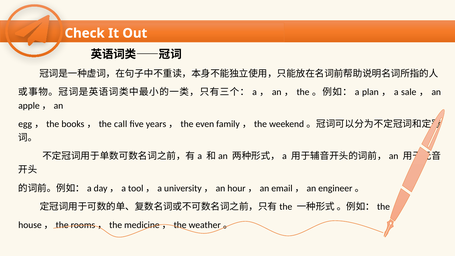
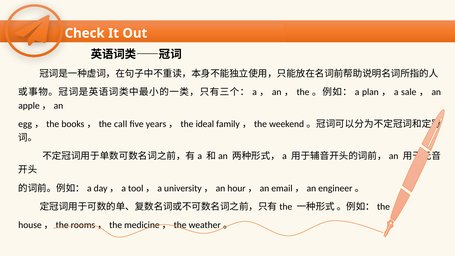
even: even -> ideal (205, 124)
